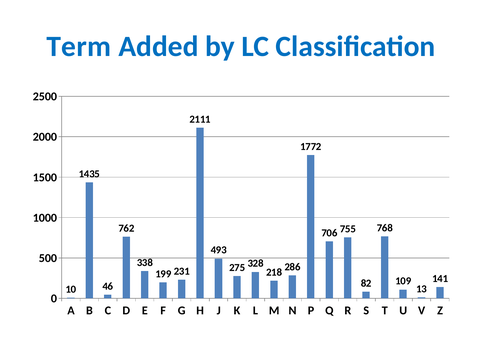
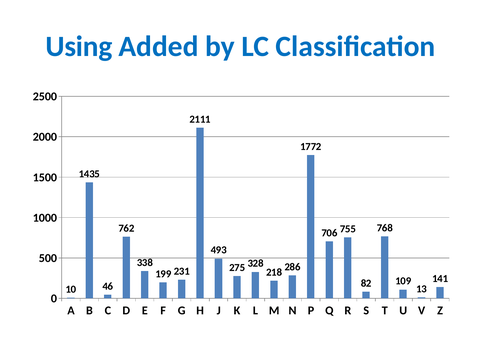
Term: Term -> Using (79, 47)
